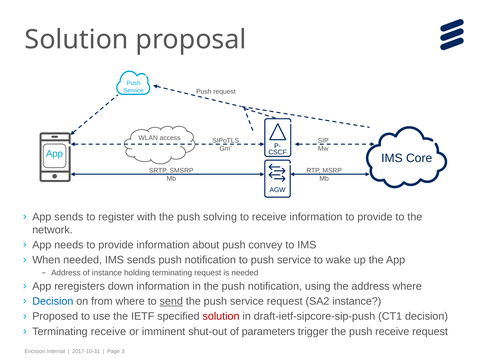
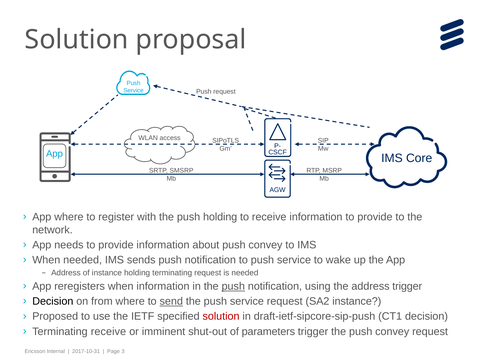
App sends: sends -> where (69, 217)
push solving: solving -> holding (220, 217)
reregisters down: down -> when (121, 286)
push underline: none -> present (233, 286)
address where: where -> trigger (407, 286)
Decision colour: blue -> black (53, 301)
the push receive: receive -> convey (392, 331)
